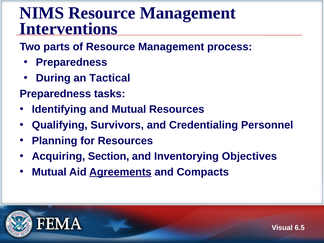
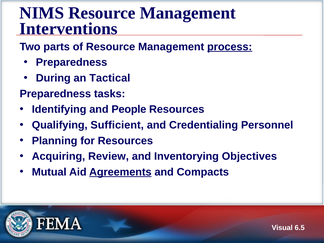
process underline: none -> present (230, 47)
and Mutual: Mutual -> People (129, 109)
Survivors: Survivors -> Sufficient (117, 125)
Section: Section -> Review (108, 156)
